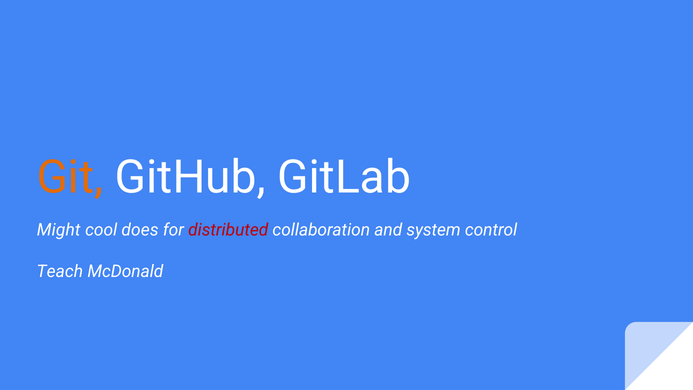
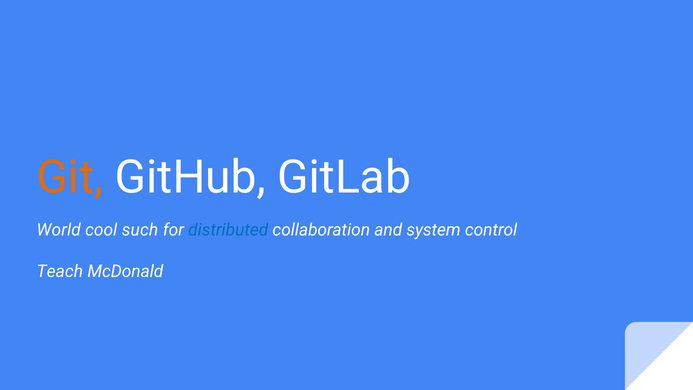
Might: Might -> World (59, 230)
does: does -> such (140, 230)
distributed colour: red -> blue (228, 230)
